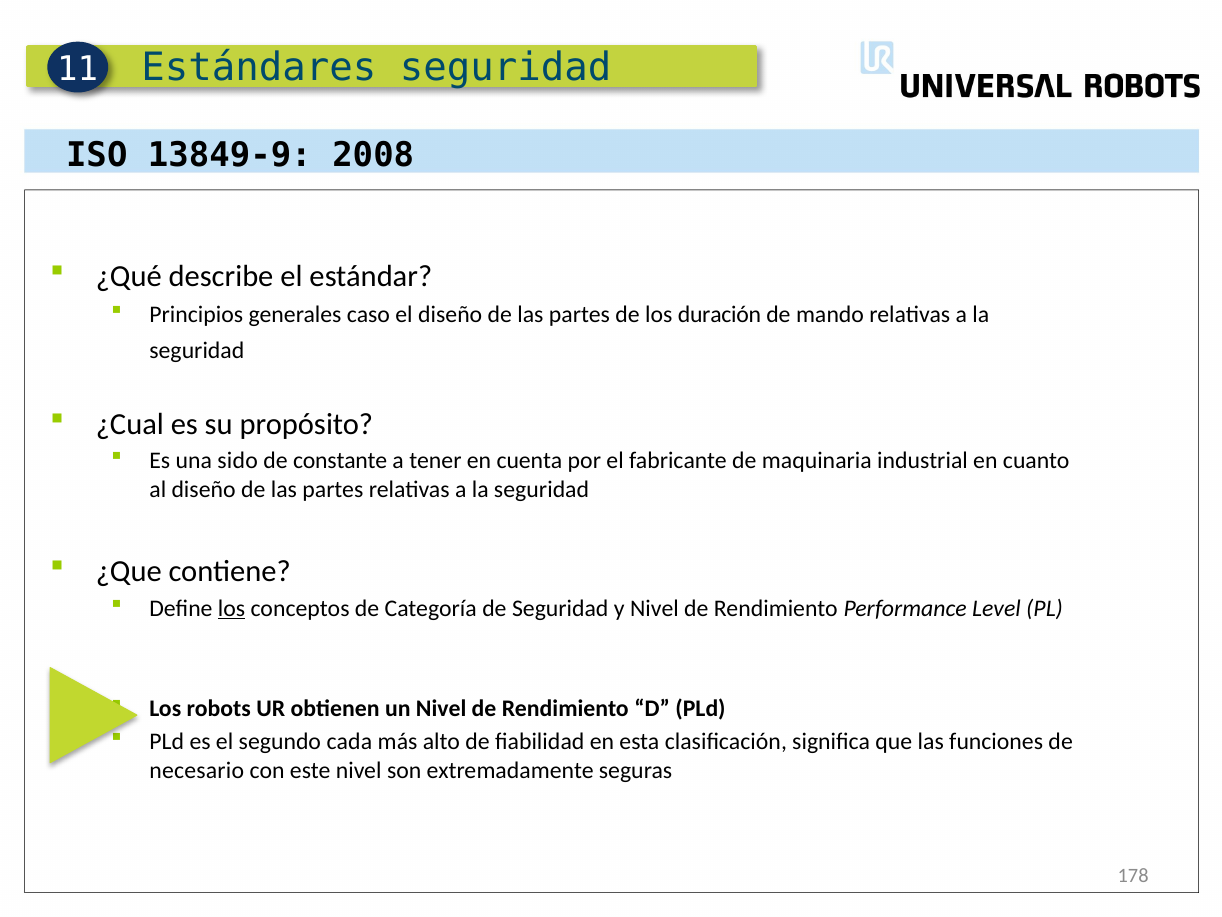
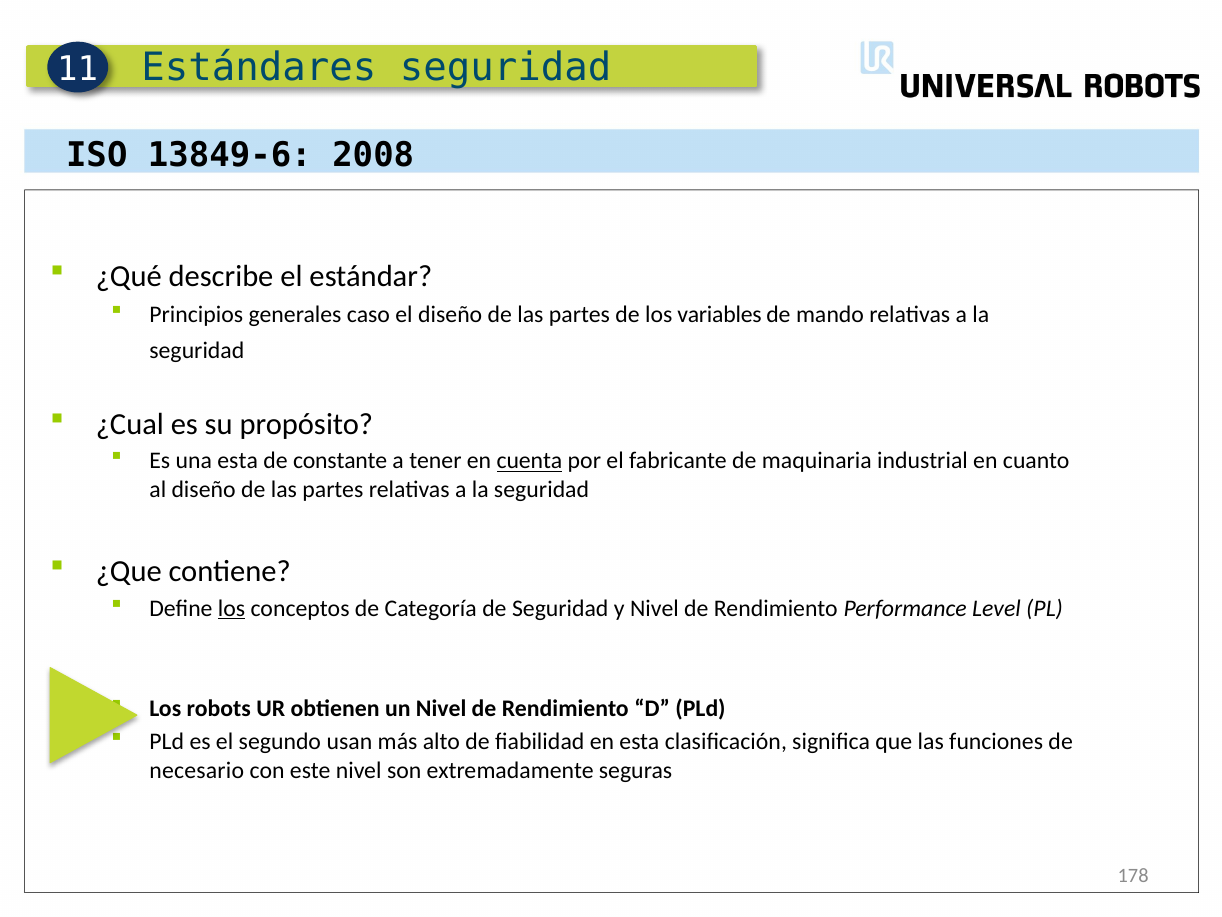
13849-9: 13849-9 -> 13849-6 (230, 156)
duración: duración -> variables (719, 315)
una sido: sido -> esta (238, 461)
cuenta underline: none -> present (529, 461)
cada: cada -> usan (349, 741)
